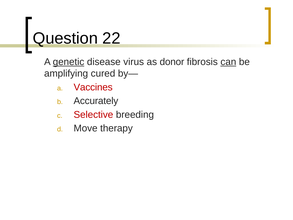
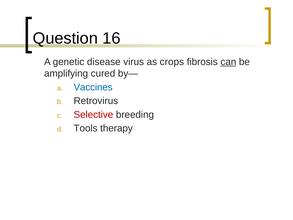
22: 22 -> 16 (111, 38)
genetic underline: present -> none (69, 62)
donor: donor -> crops (172, 62)
Vaccines colour: red -> blue (93, 87)
Accurately: Accurately -> Retrovirus (96, 101)
Move: Move -> Tools (86, 128)
